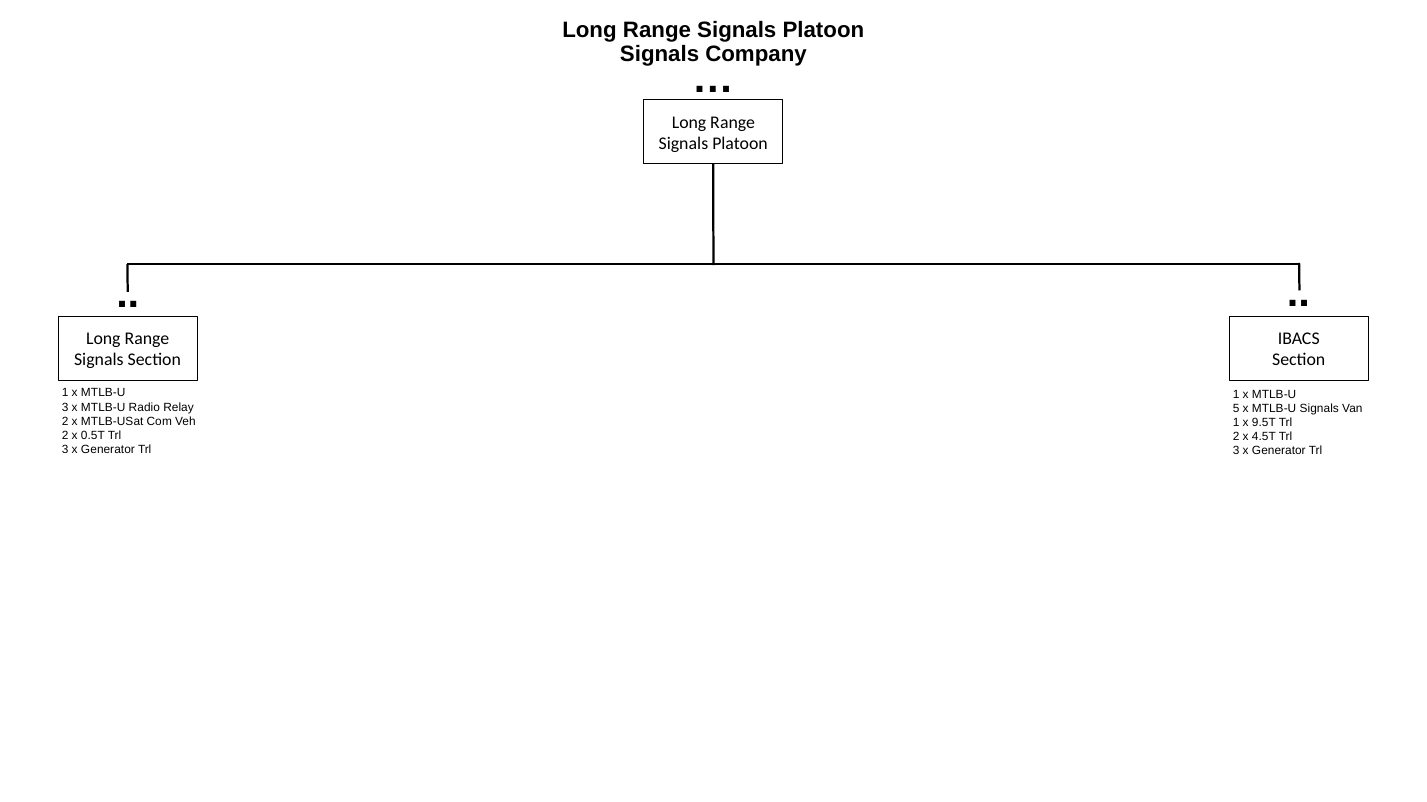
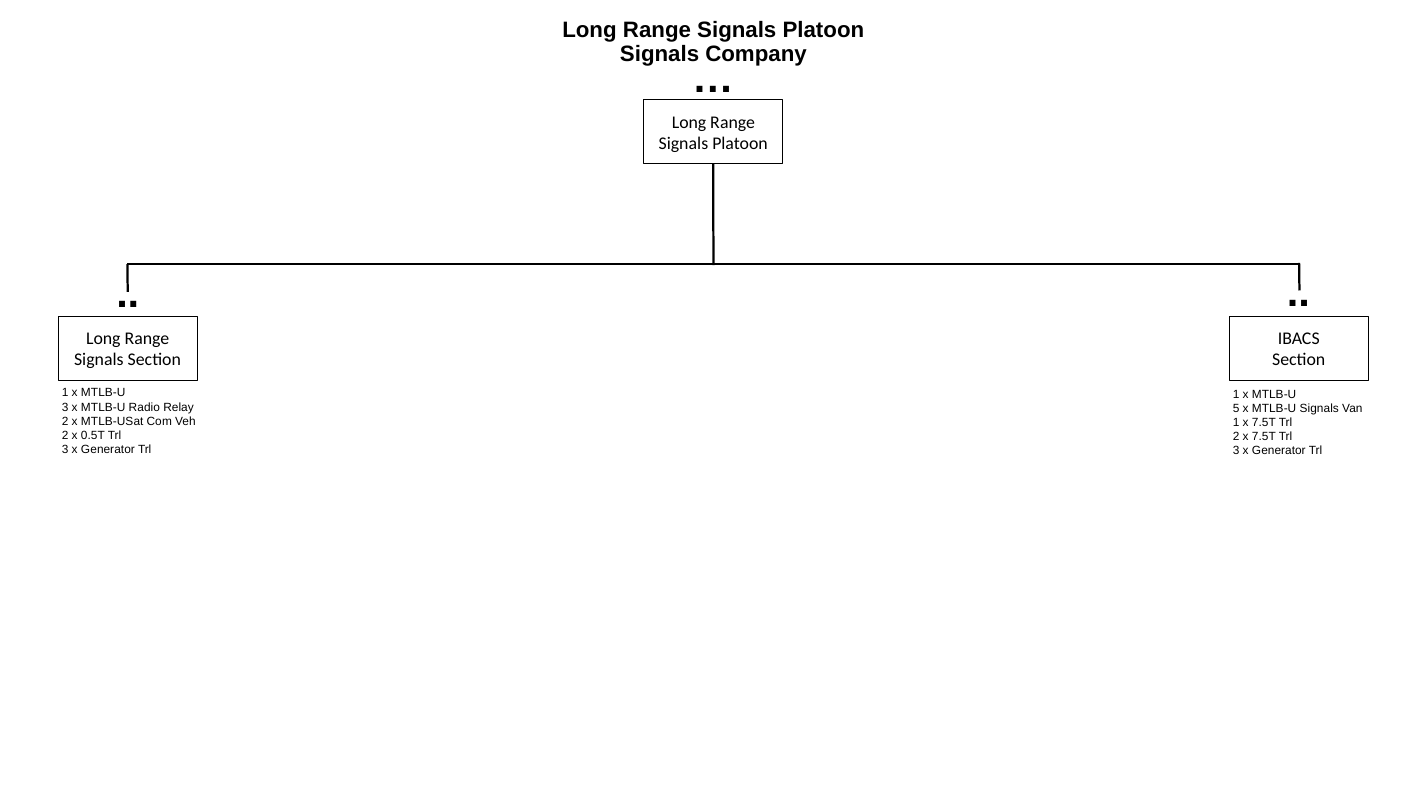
1 x 9.5T: 9.5T -> 7.5T (1264, 423)
2 x 4.5T: 4.5T -> 7.5T (1264, 437)
